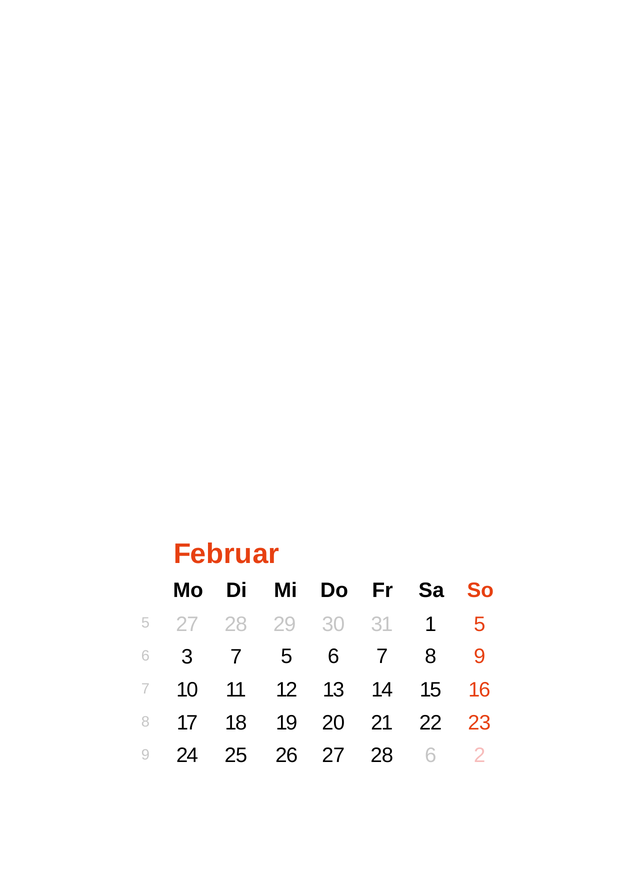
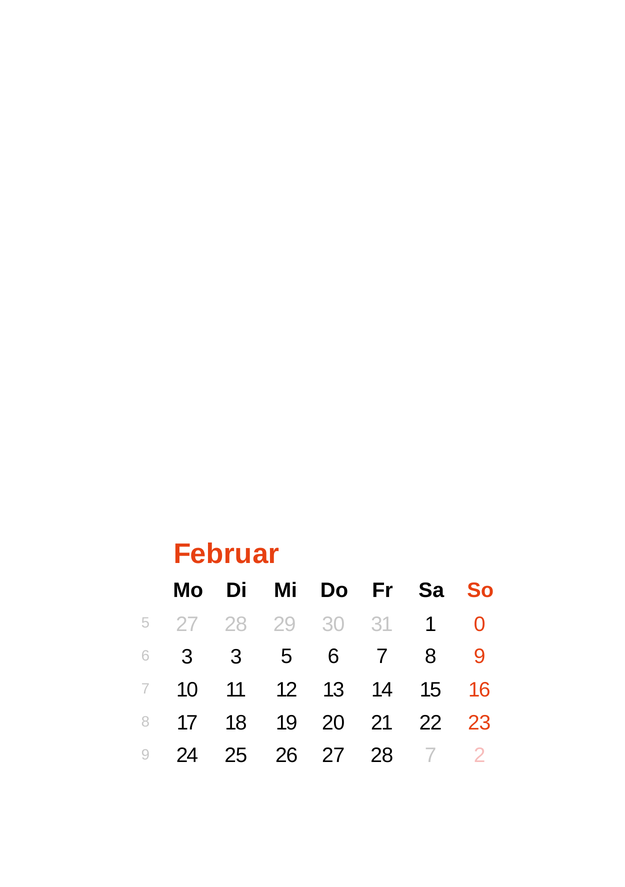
1 5: 5 -> 0 (480, 624)
3 7: 7 -> 3 (236, 657)
6: 6 -> 7 (431, 755)
